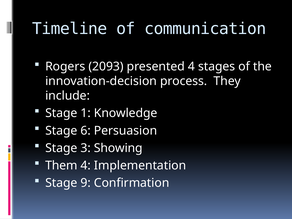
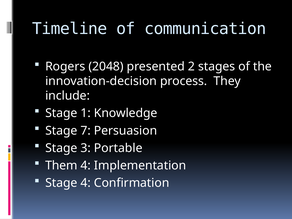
2093: 2093 -> 2048 (106, 67)
presented 4: 4 -> 2 (191, 67)
6: 6 -> 7 (86, 131)
Showing: Showing -> Portable (118, 148)
Stage 9: 9 -> 4 (86, 183)
